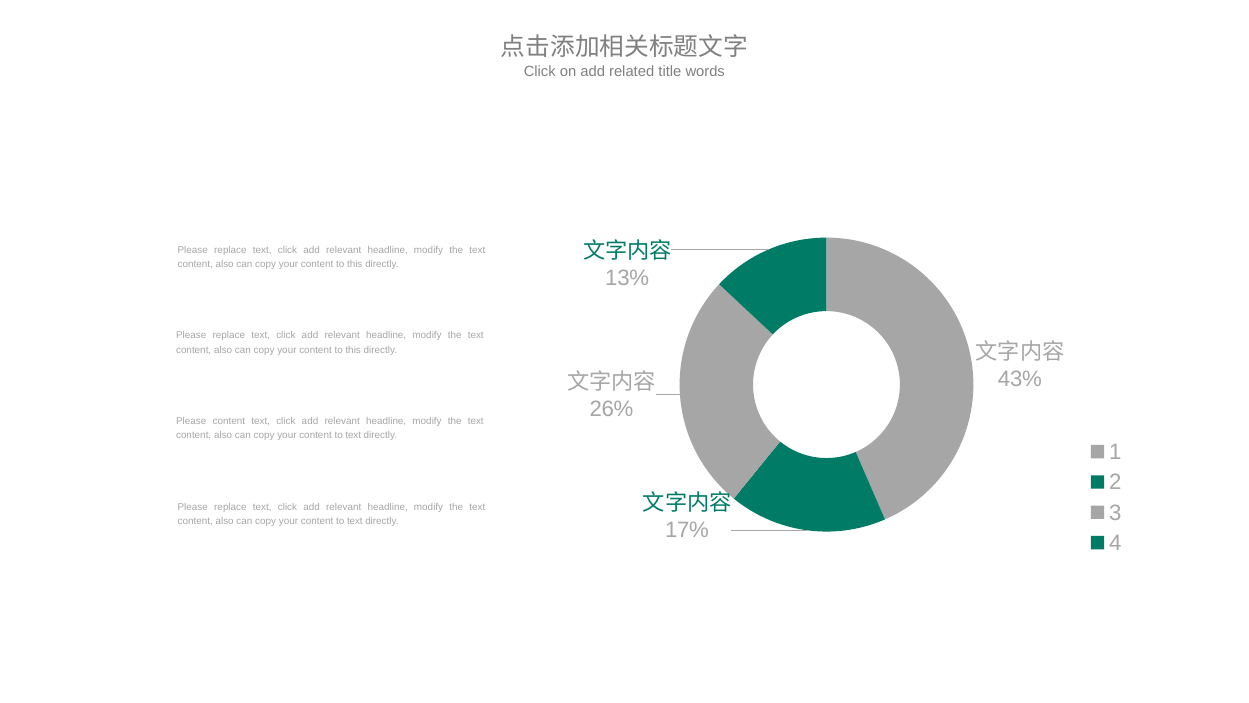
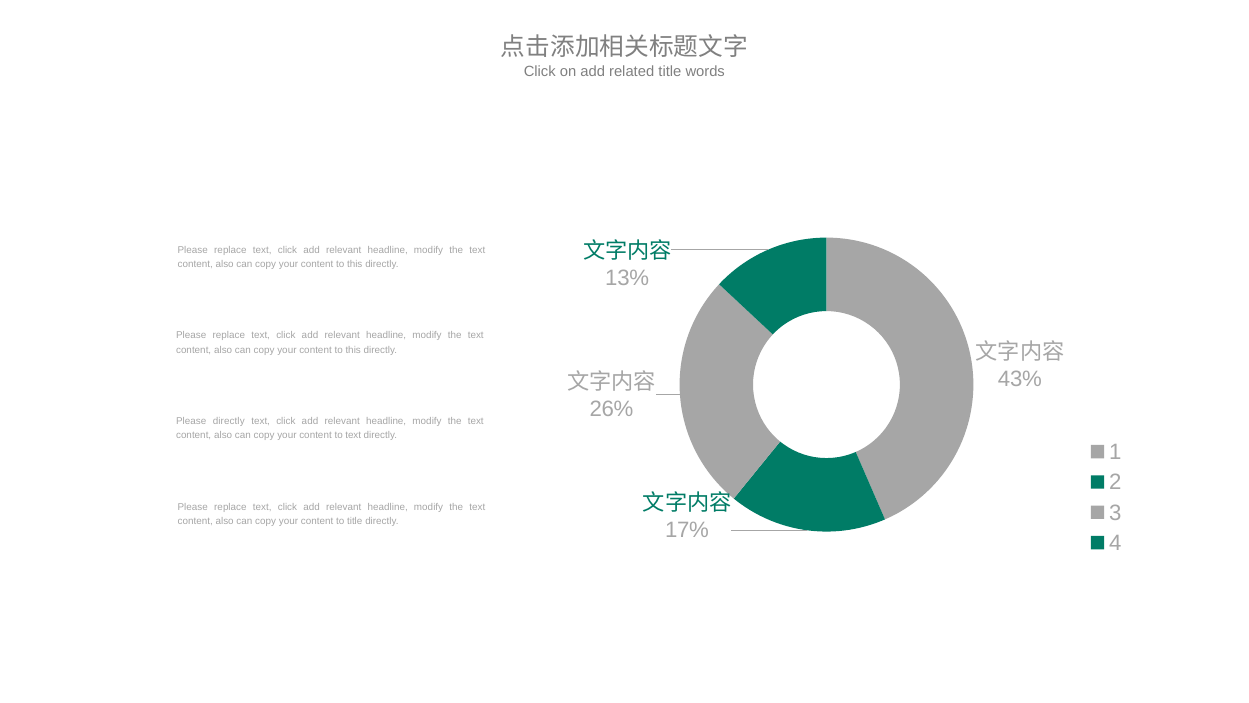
Please content: content -> directly (229, 421)
text: text -> title (355, 521)
